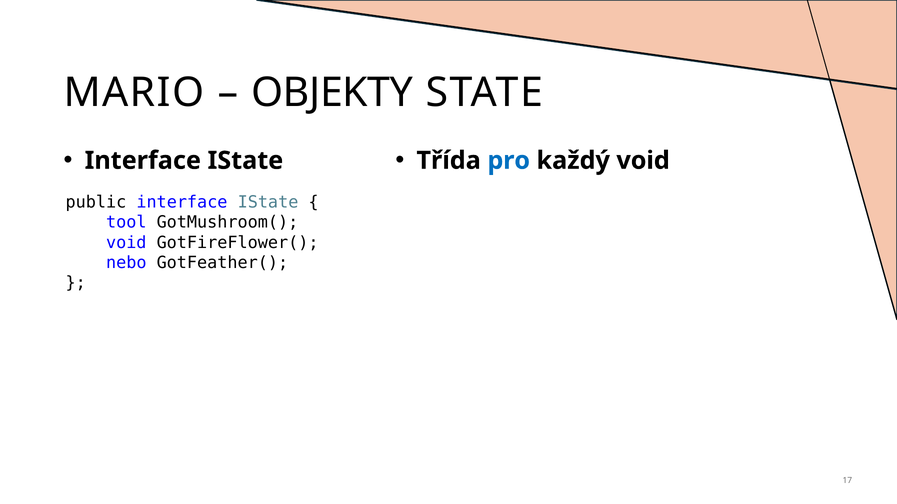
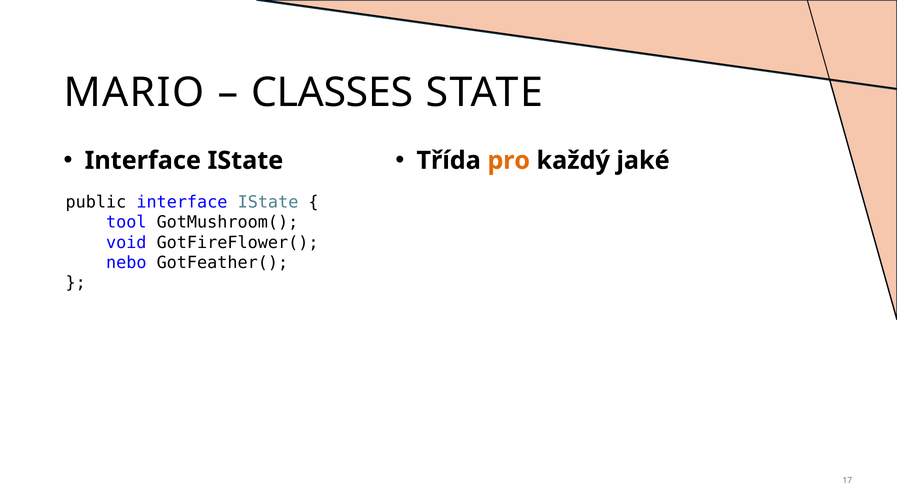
OBJEKTY: OBJEKTY -> CLASSES (332, 93)
pro colour: blue -> orange (509, 161)
každý void: void -> jaké (643, 161)
